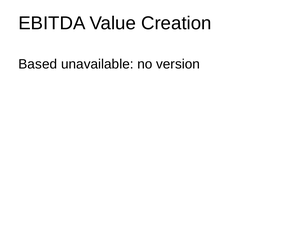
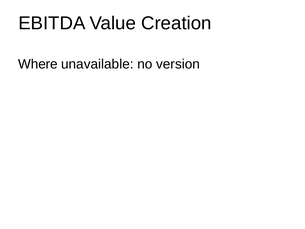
Based: Based -> Where (38, 64)
